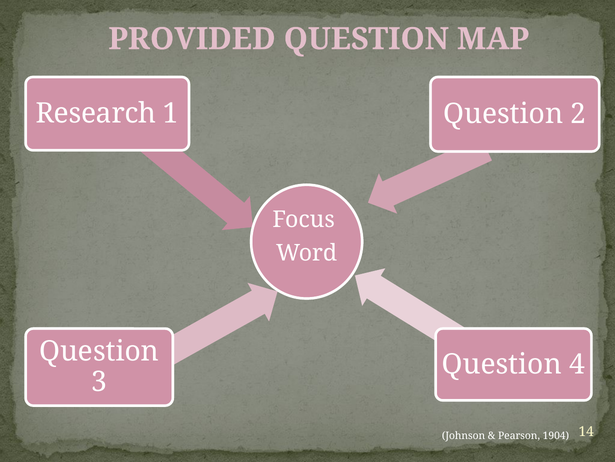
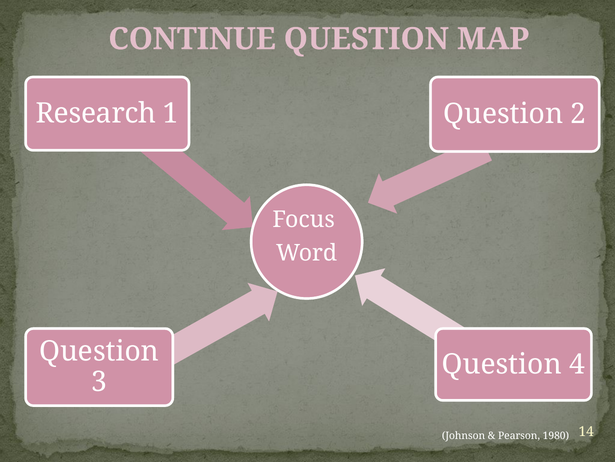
PROVIDED: PROVIDED -> CONTINUE (192, 39)
1904: 1904 -> 1980 (556, 435)
